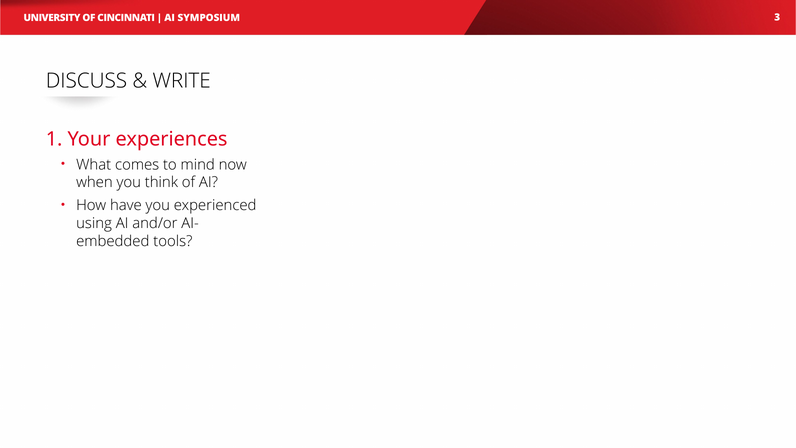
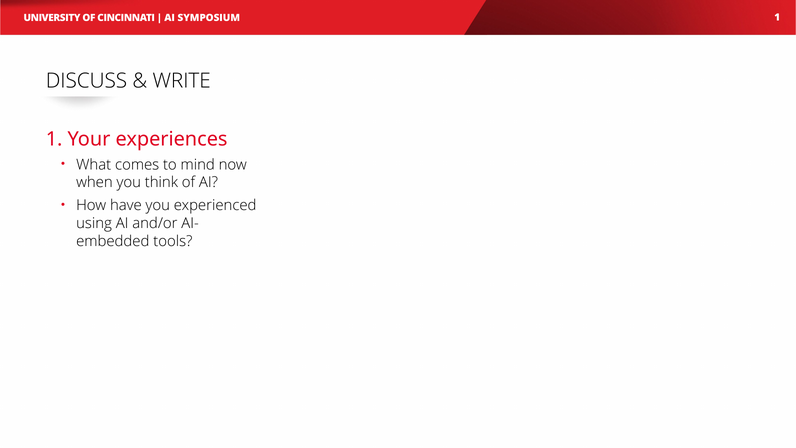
3: 3 -> 1 (777, 17)
